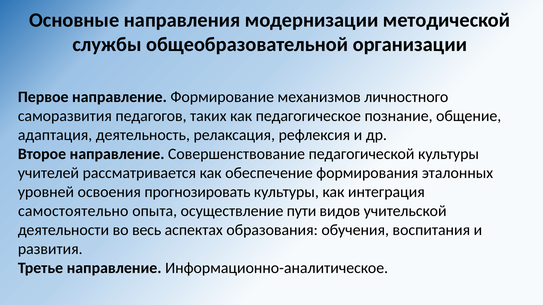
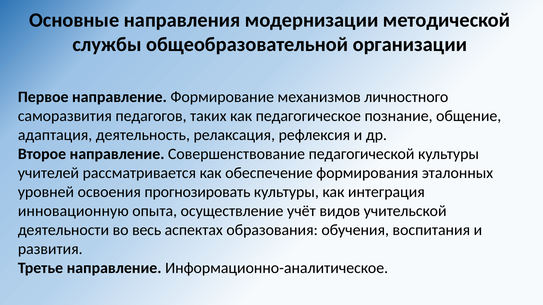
самостоятельно: самостоятельно -> инновационную (73, 211)
пути: пути -> учёт (301, 211)
